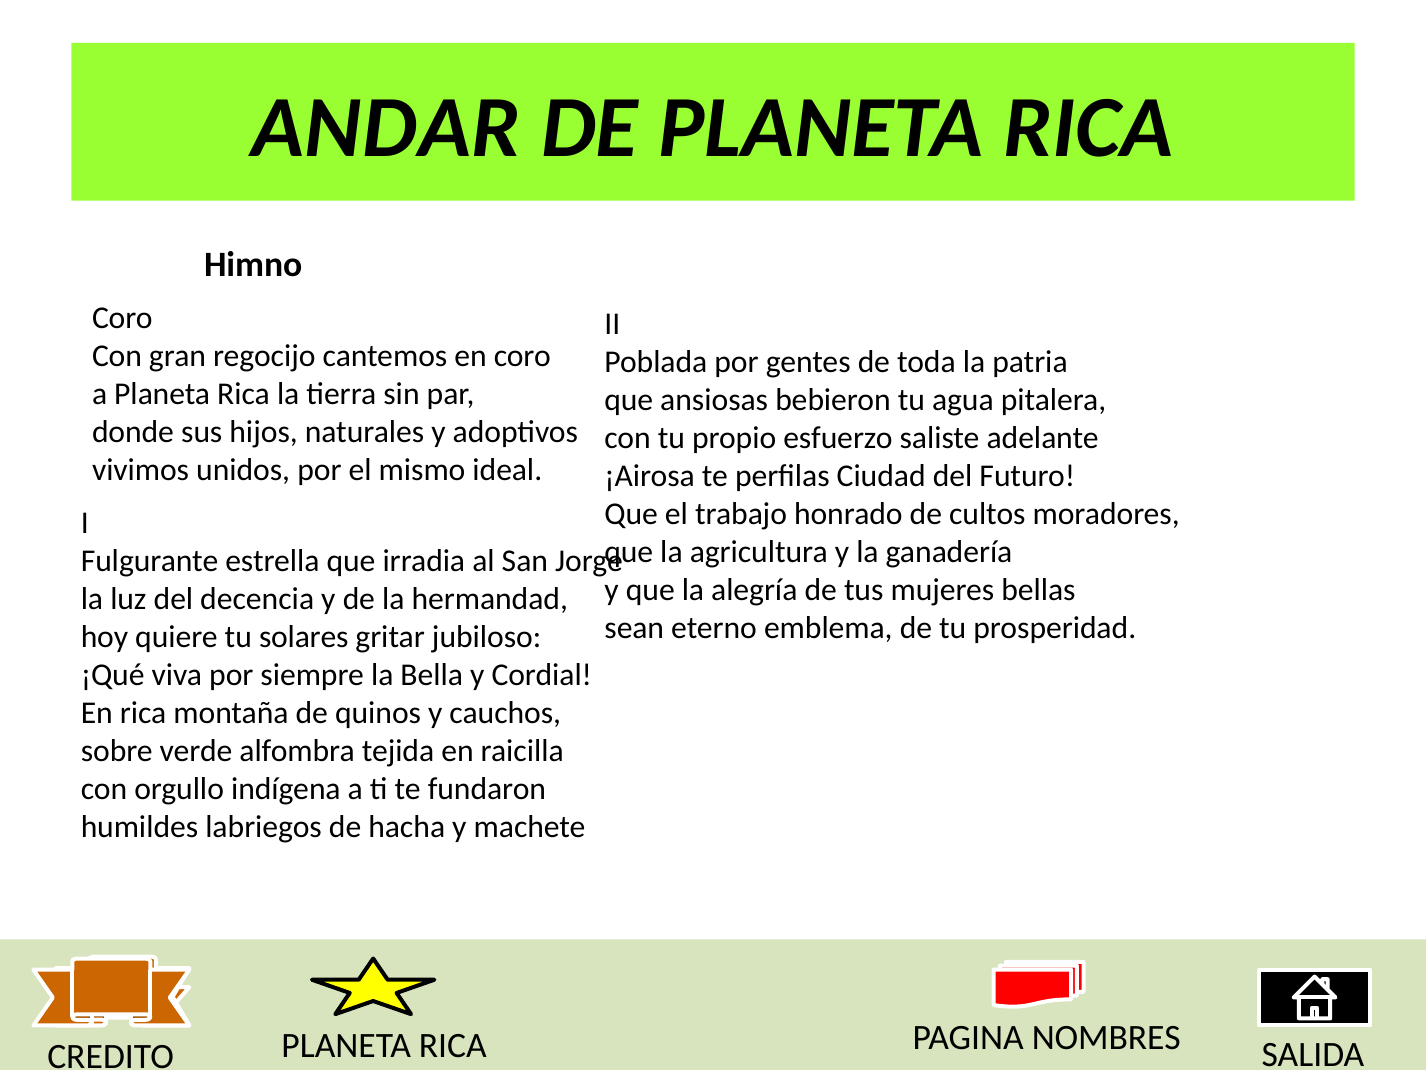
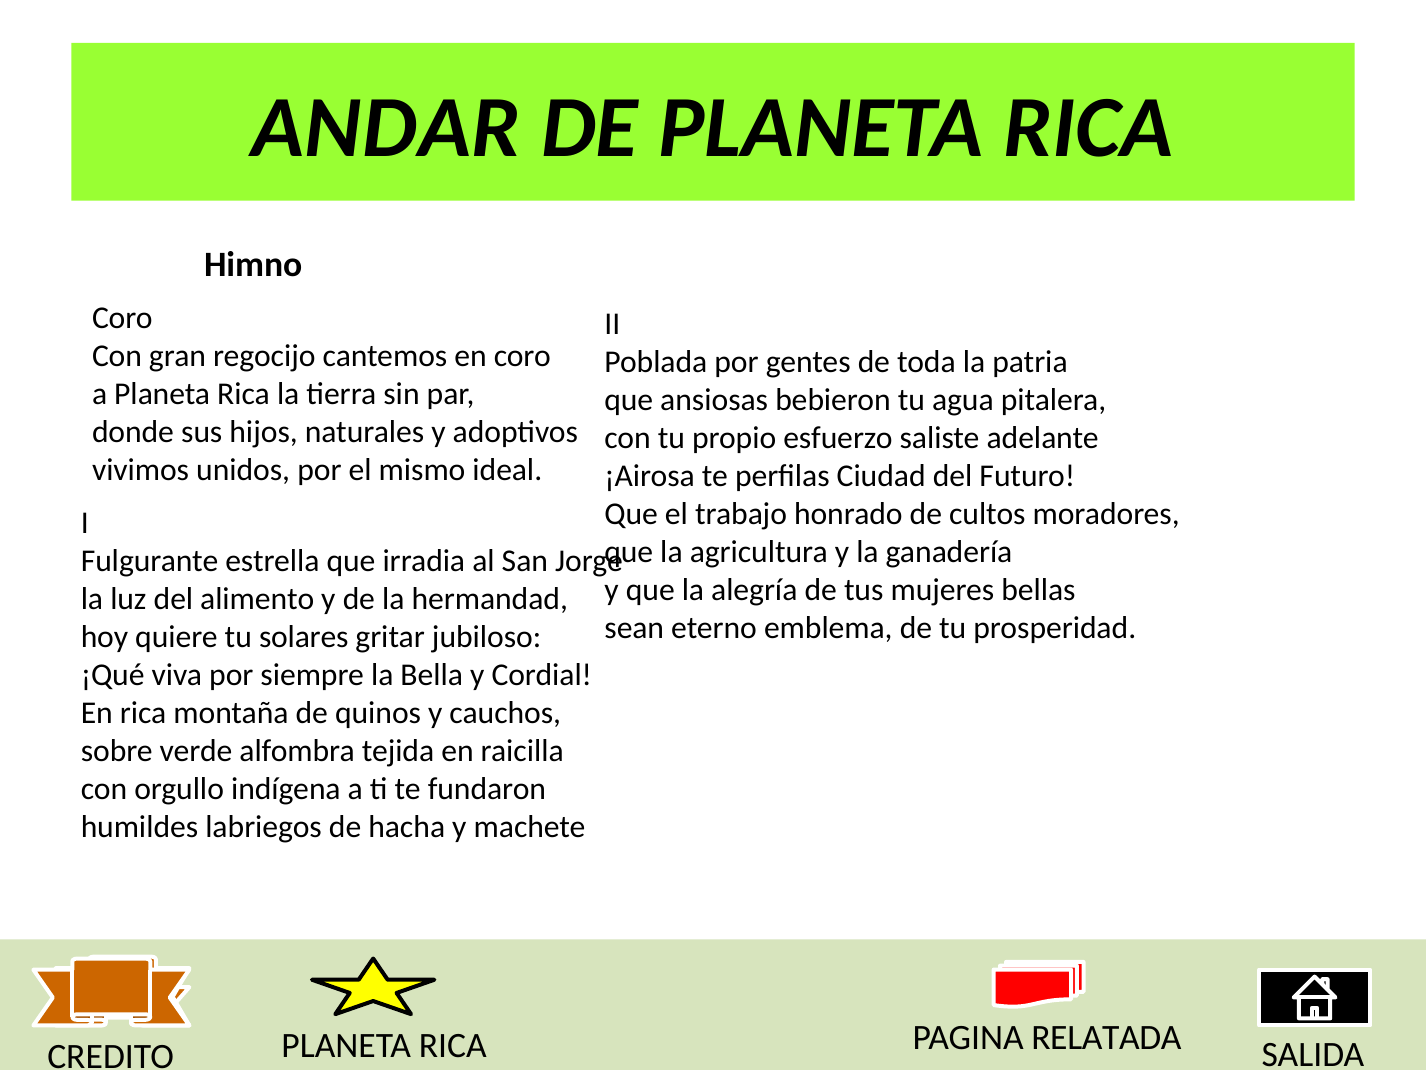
decencia: decencia -> alimento (257, 599)
NOMBRES: NOMBRES -> RELATADA (1106, 1037)
